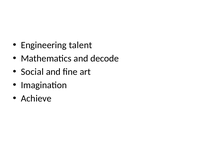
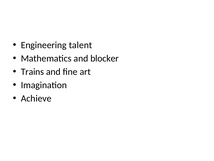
decode: decode -> blocker (105, 58)
Social: Social -> Trains (32, 72)
